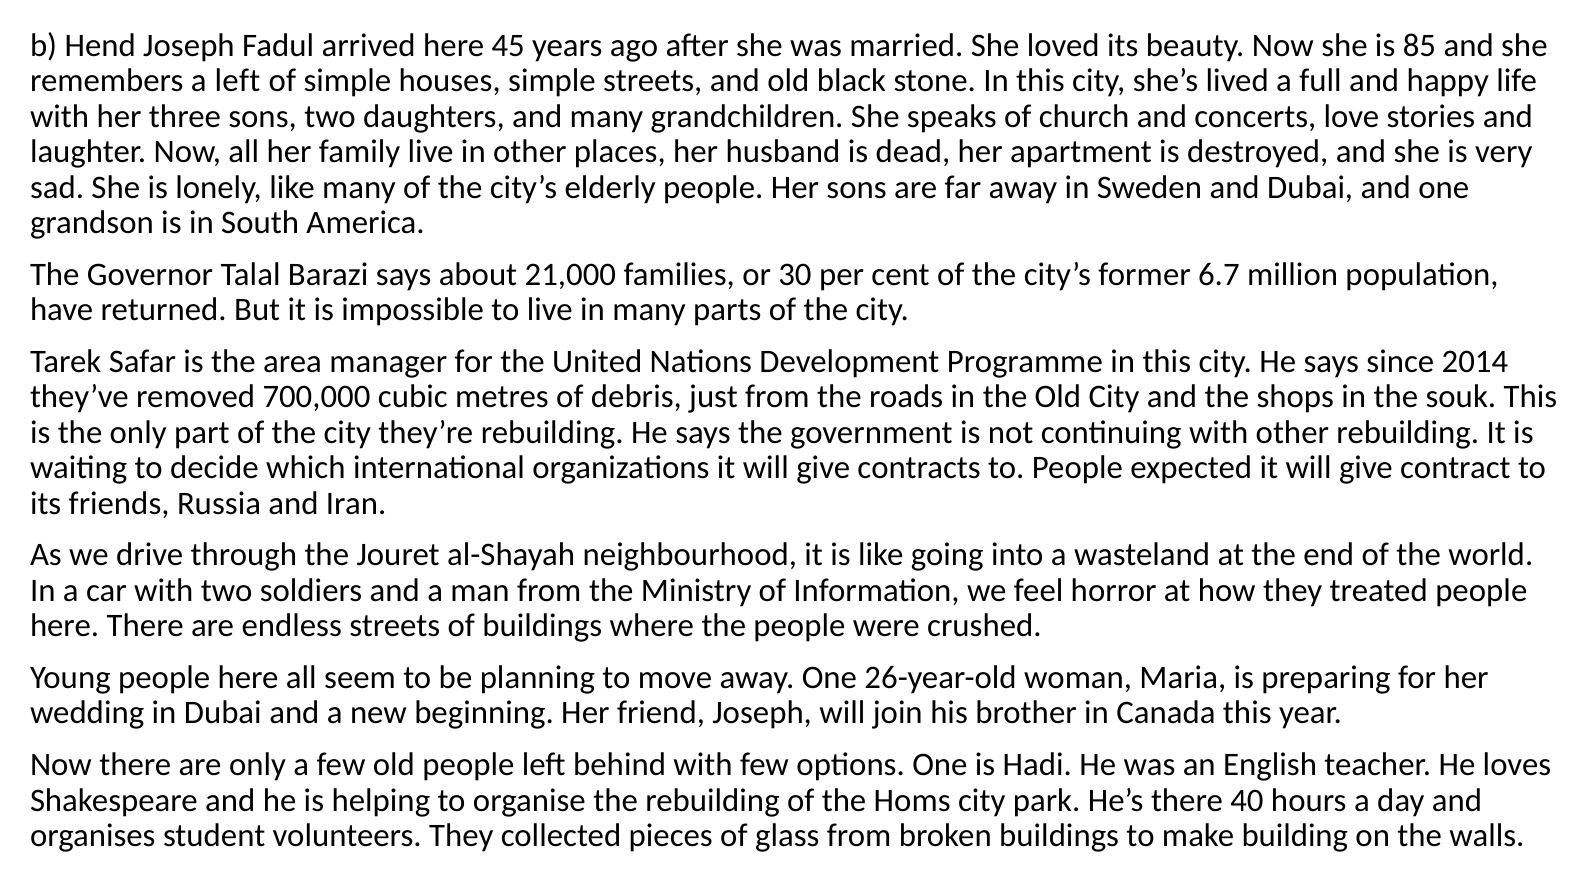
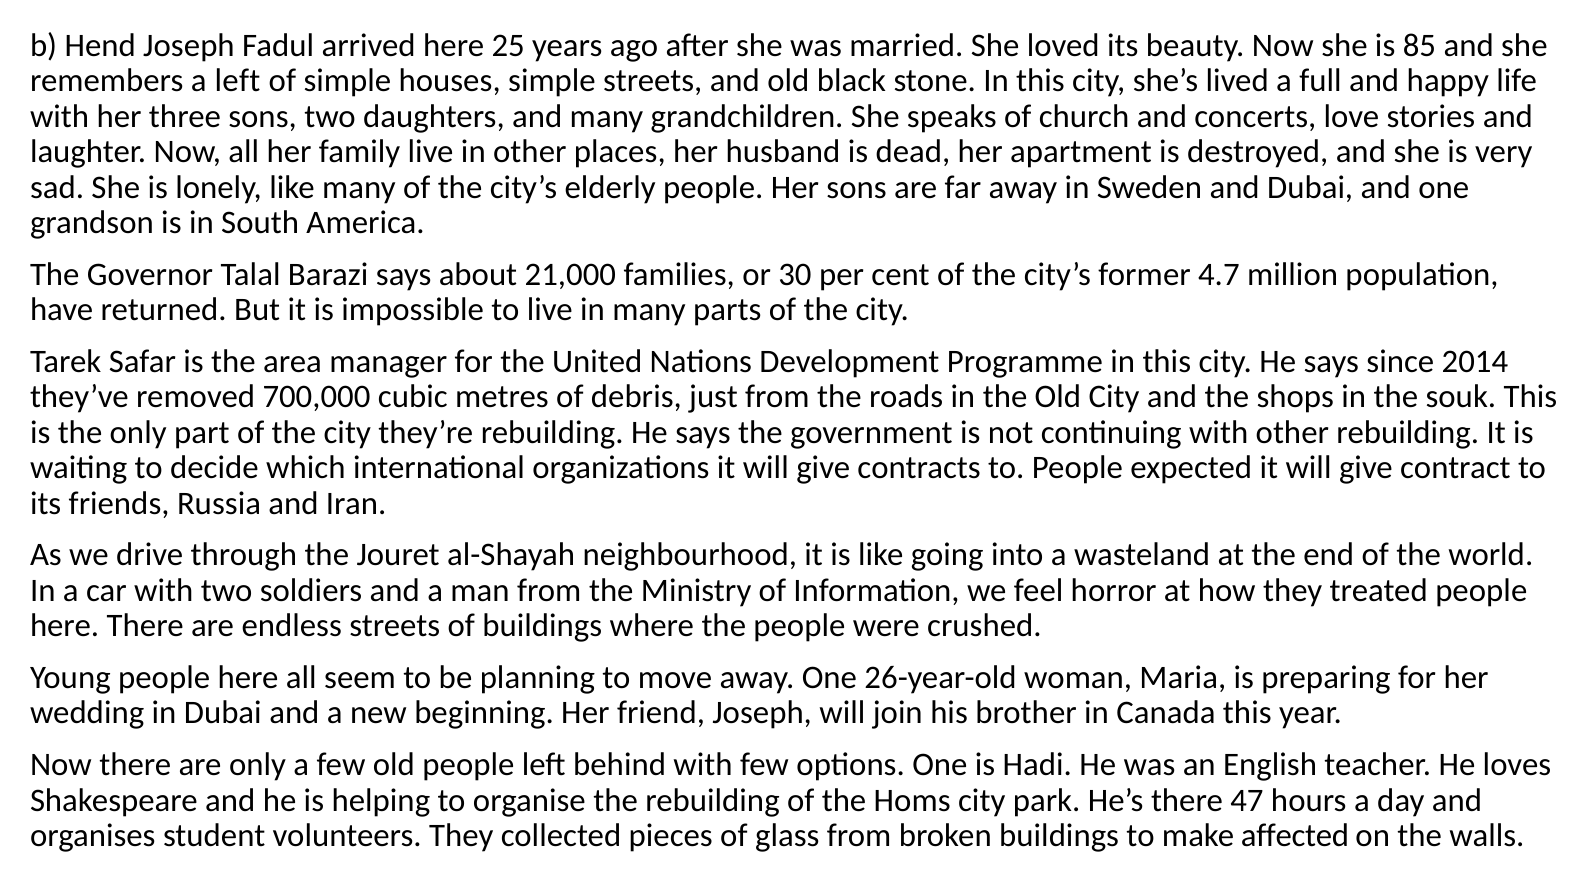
45: 45 -> 25 (508, 46)
6.7: 6.7 -> 4.7 (1219, 275)
40: 40 -> 47 (1247, 801)
building: building -> affected (1295, 836)
